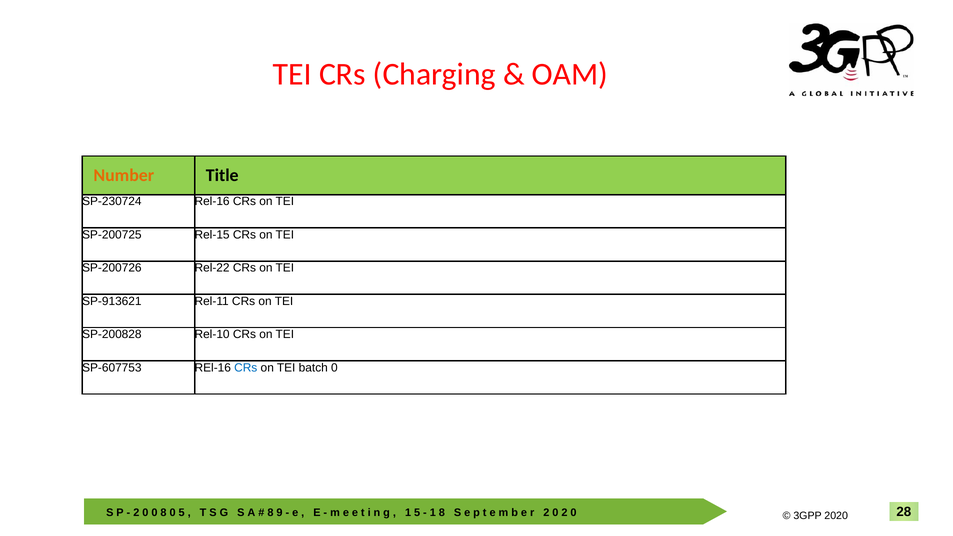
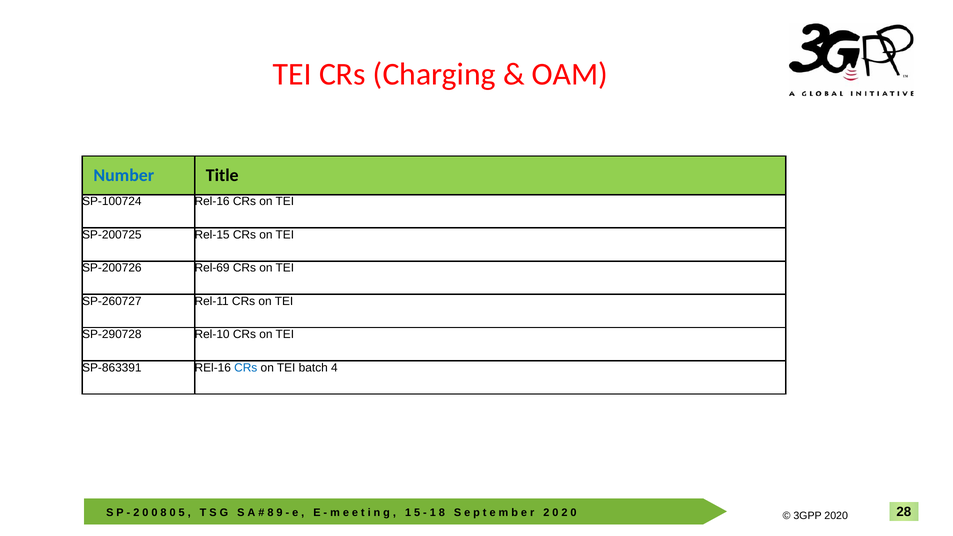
Number colour: orange -> blue (124, 176)
SP-230724: SP-230724 -> SP-100724 (112, 202)
Rel-22: Rel-22 -> Rel-69 (212, 268)
SP-913621: SP-913621 -> SP-260727 (112, 301)
SP-200828: SP-200828 -> SP-290728 (112, 335)
SP-607753: SP-607753 -> SP-863391 (112, 368)
batch 0: 0 -> 4 (334, 368)
